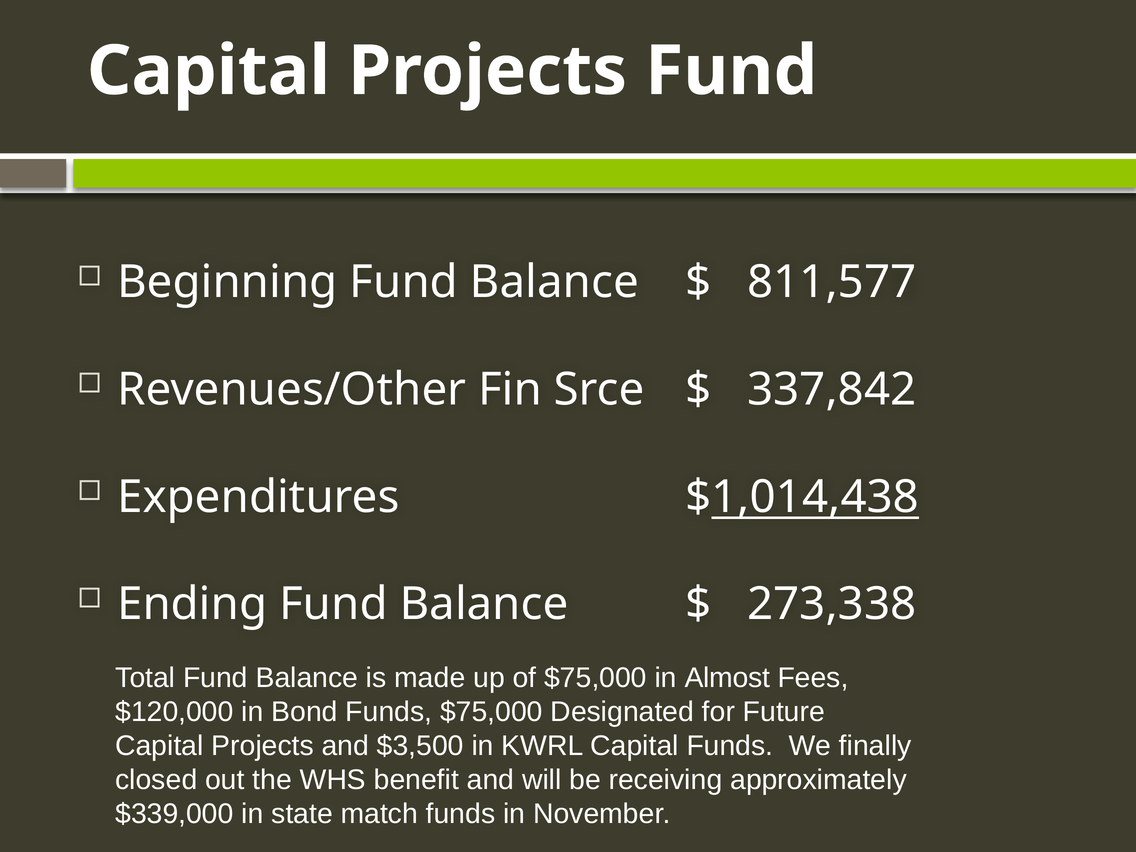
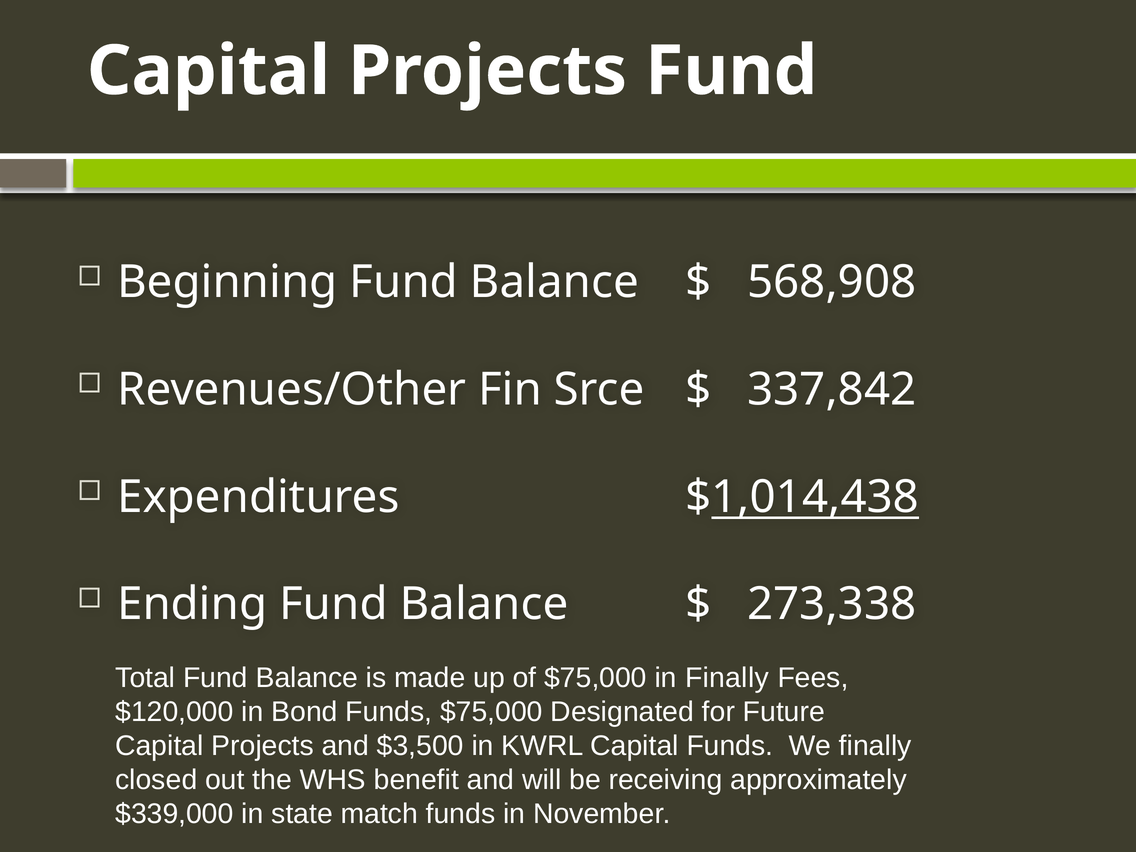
811,577: 811,577 -> 568,908 (832, 282)
in Almost: Almost -> Finally (727, 678)
